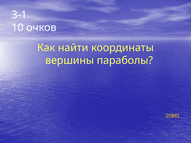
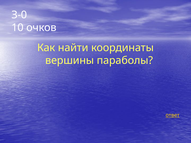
З-1: З-1 -> З-0 (19, 15)
